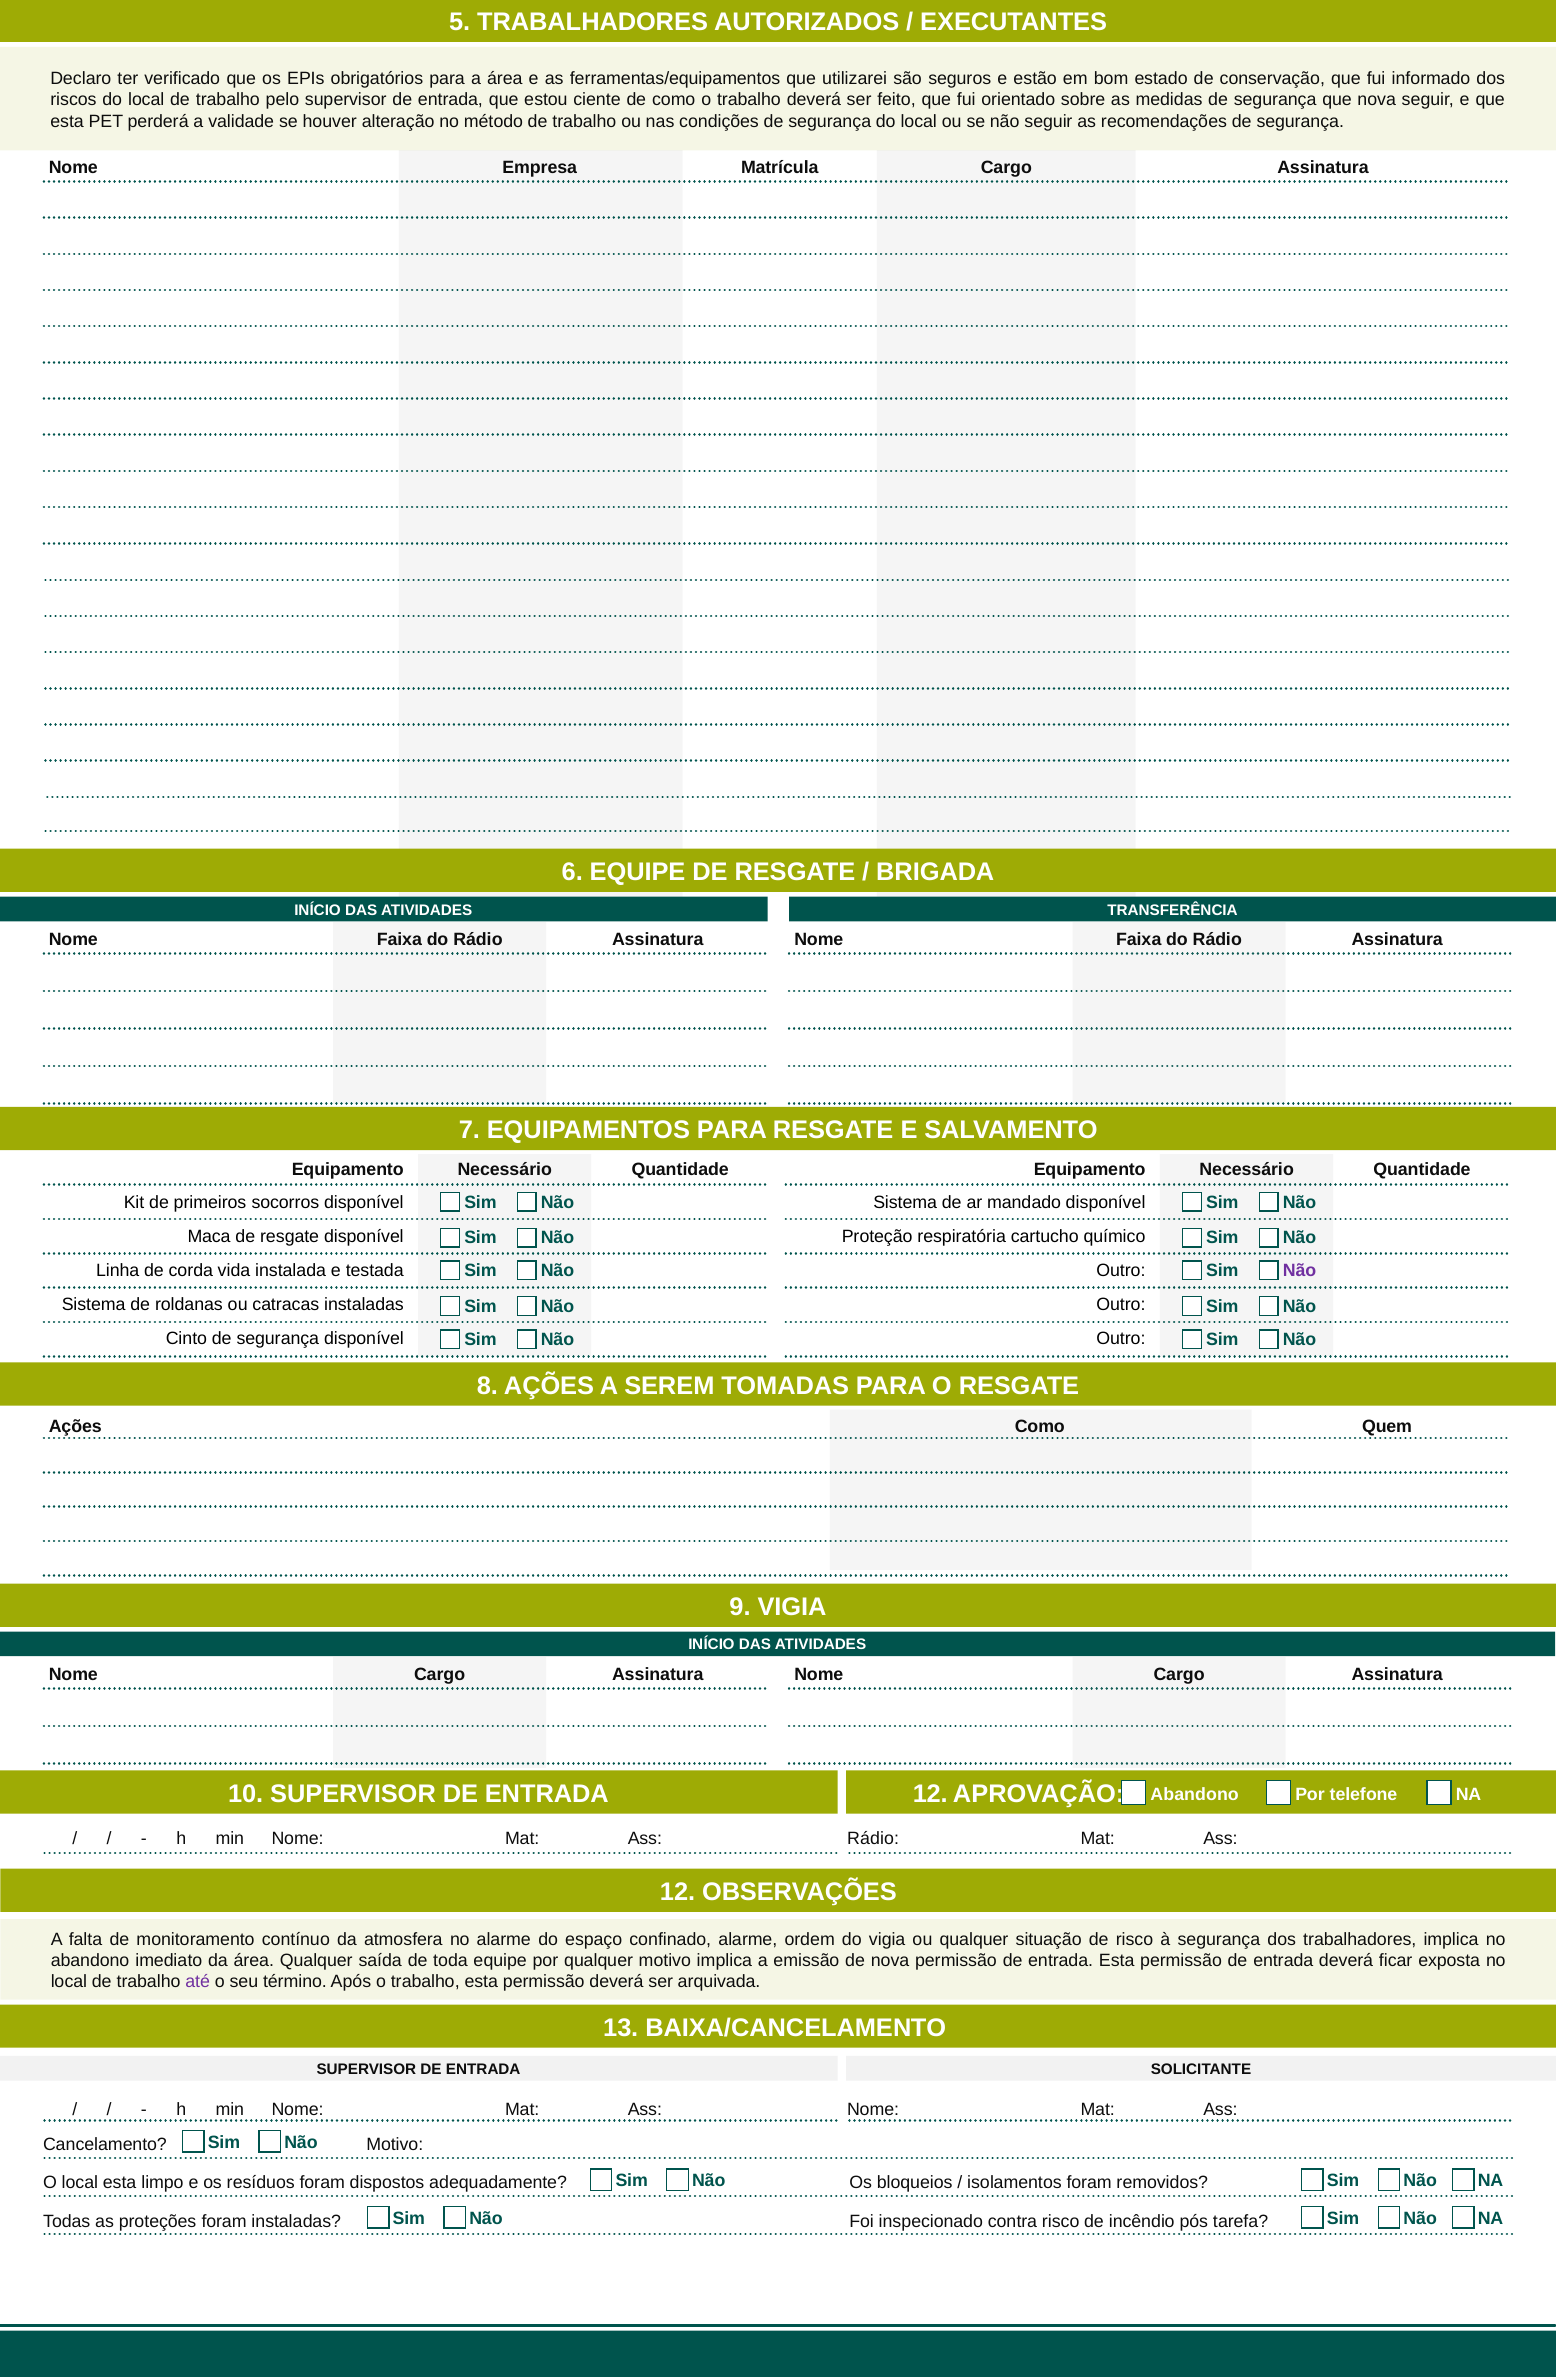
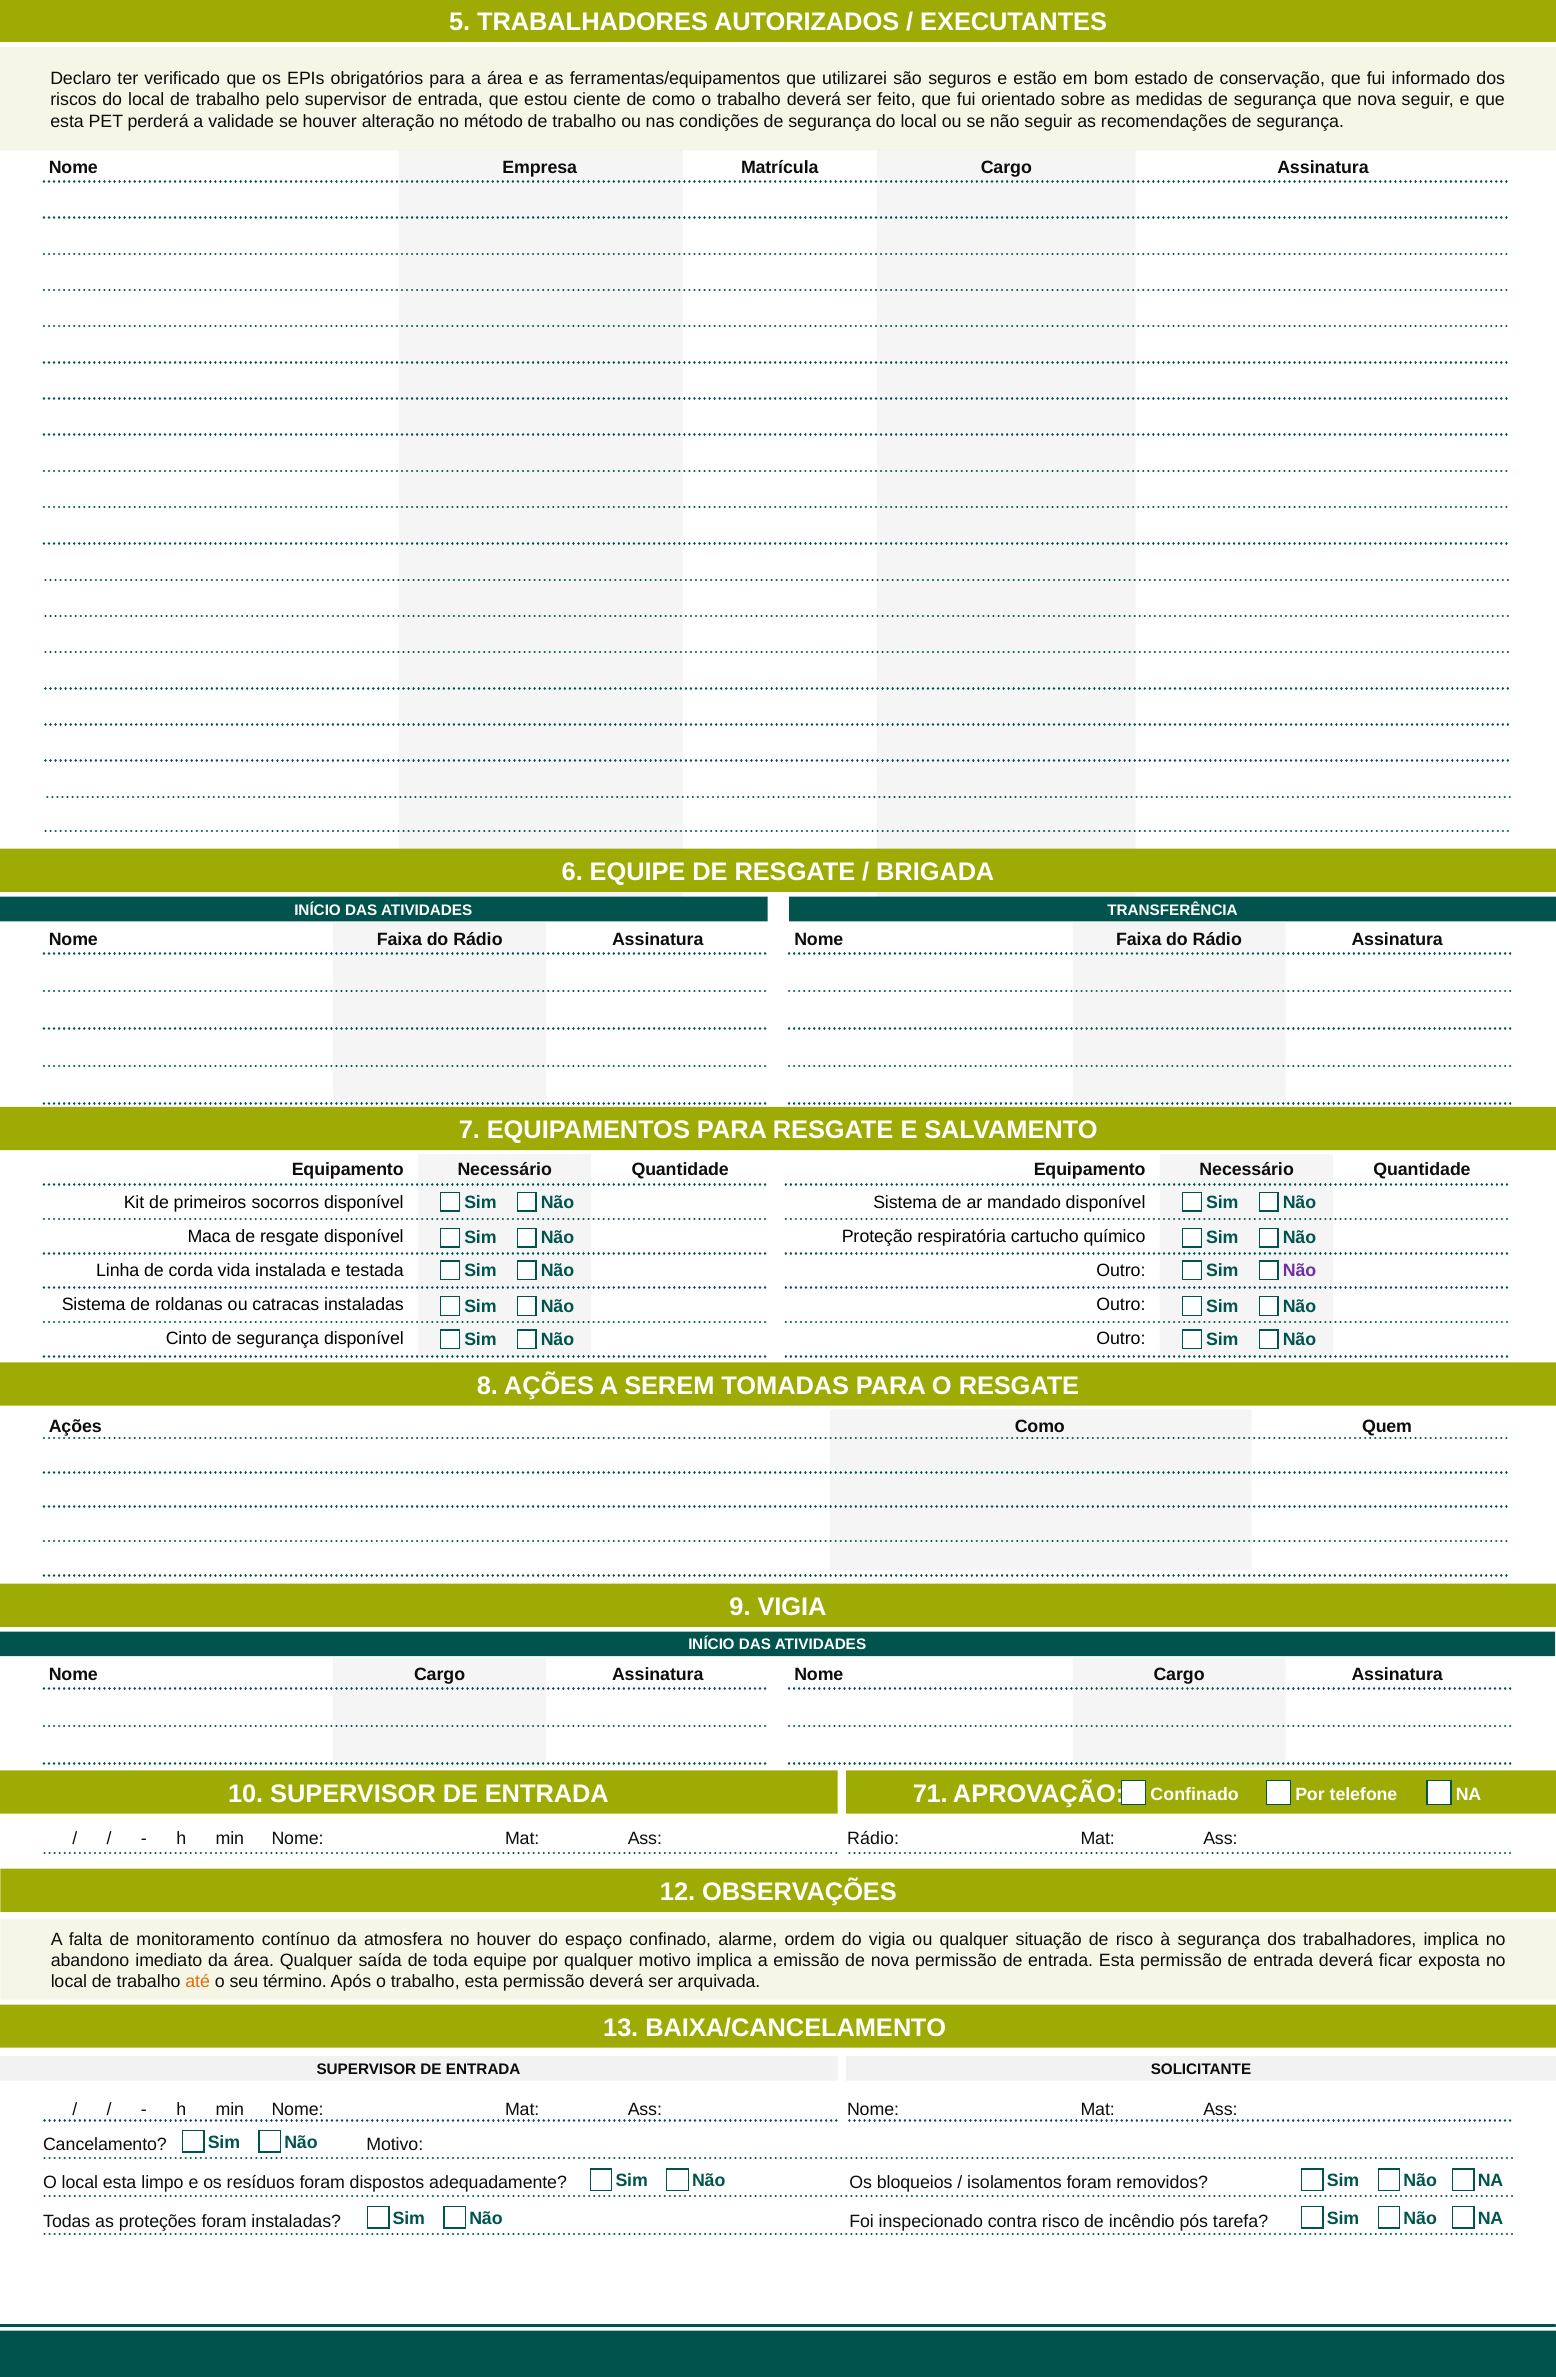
ENTRADA 12: 12 -> 71 (930, 1794)
Abandono: Abandono -> Confinado (1195, 1795)
no alarme: alarme -> houver (504, 1940)
até colour: purple -> orange (198, 1982)
